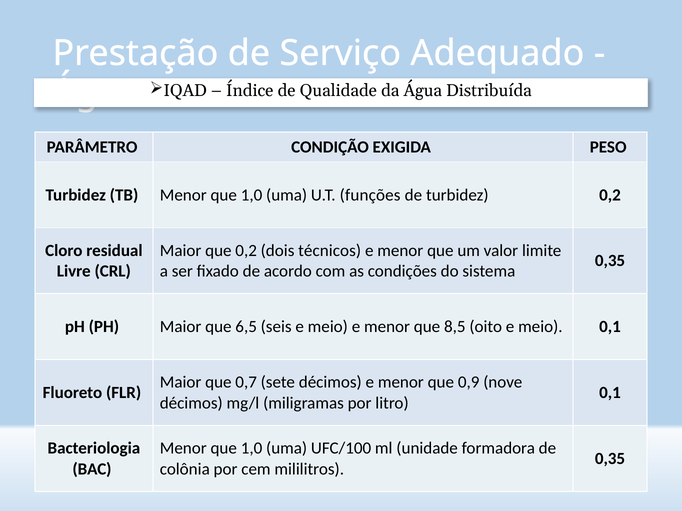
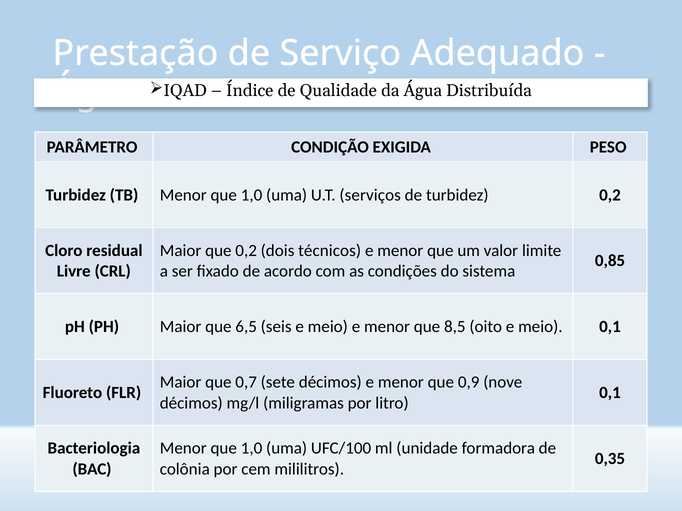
funções: funções -> serviços (370, 195)
0,35: 0,35 -> 0,85 (610, 261)
